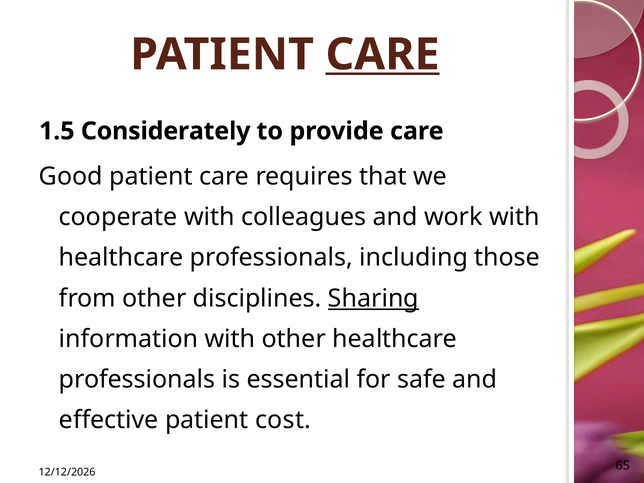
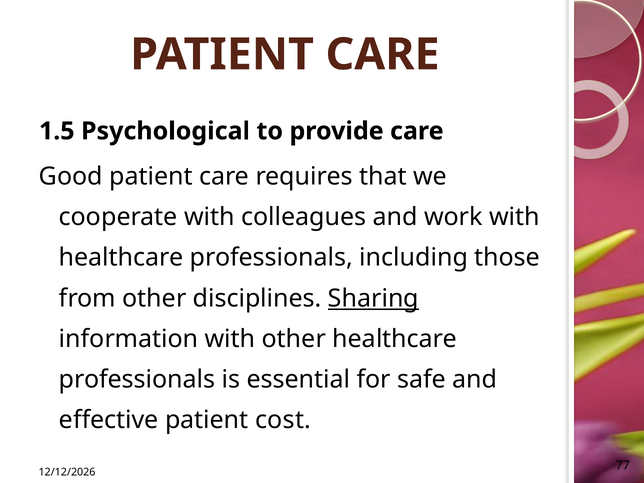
CARE underline: present -> none (383, 55)
Considerately: Considerately -> Psychological (166, 131)
65: 65 -> 77 (623, 466)
